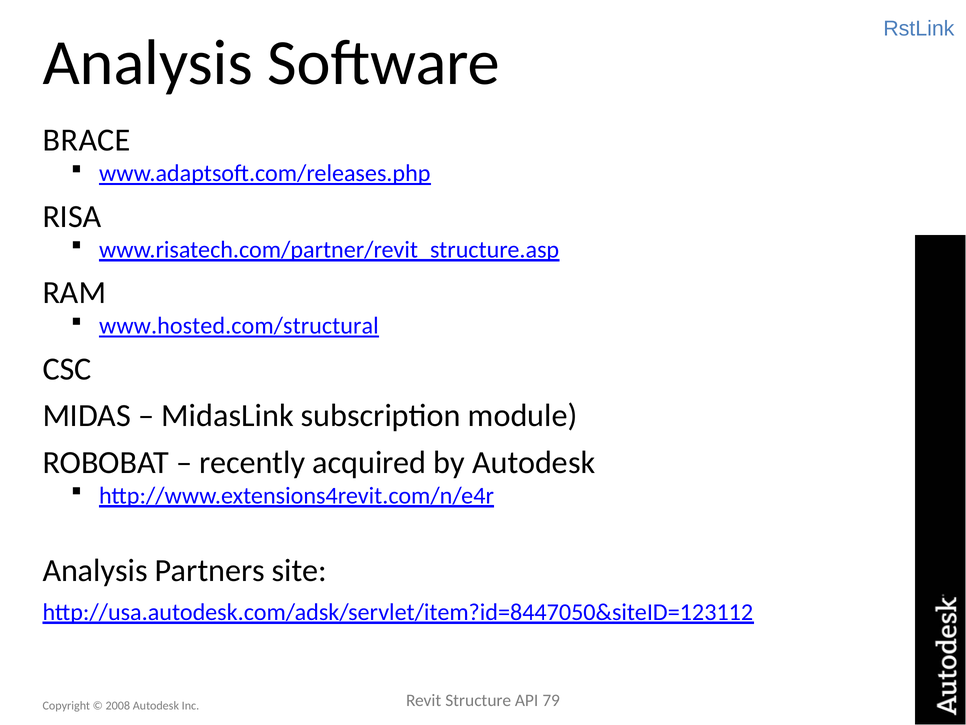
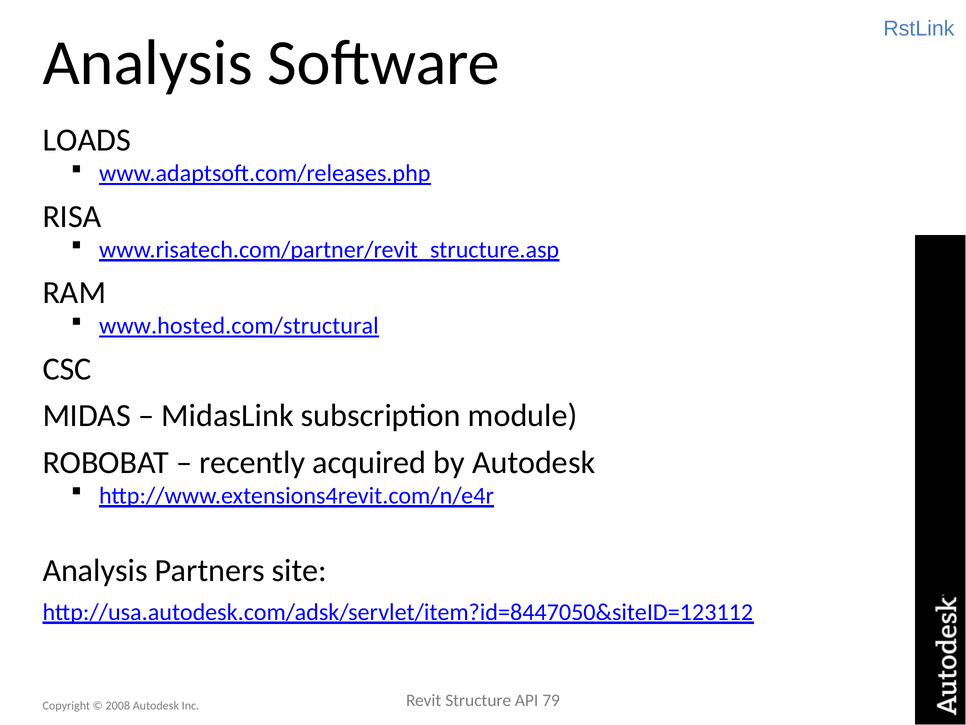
BRACE: BRACE -> LOADS (87, 140)
